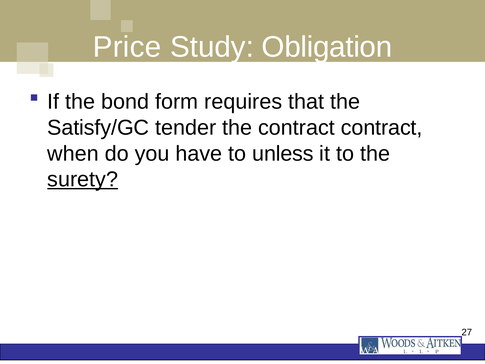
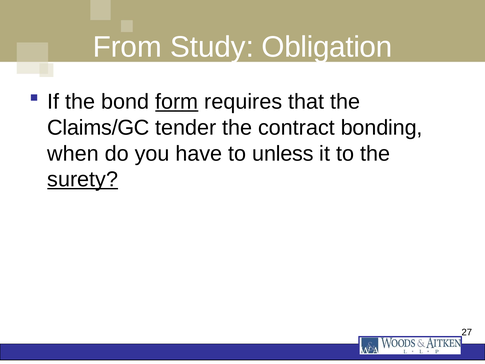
Price: Price -> From (127, 47)
form underline: none -> present (177, 102)
Satisfy/GC: Satisfy/GC -> Claims/GC (98, 128)
contract contract: contract -> bonding (382, 128)
